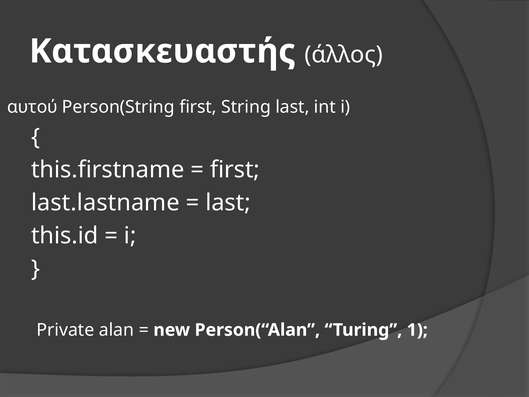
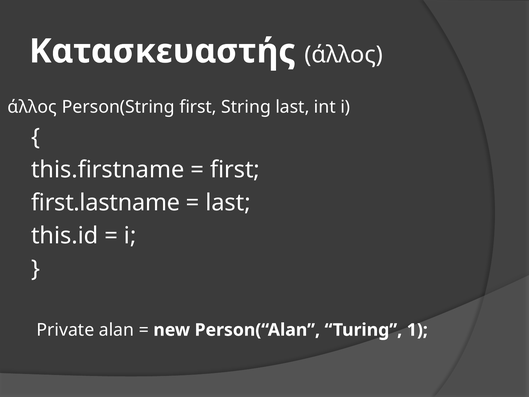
αυτού: αυτού -> άλλος (32, 107)
last.lastname: last.lastname -> first.lastname (106, 203)
